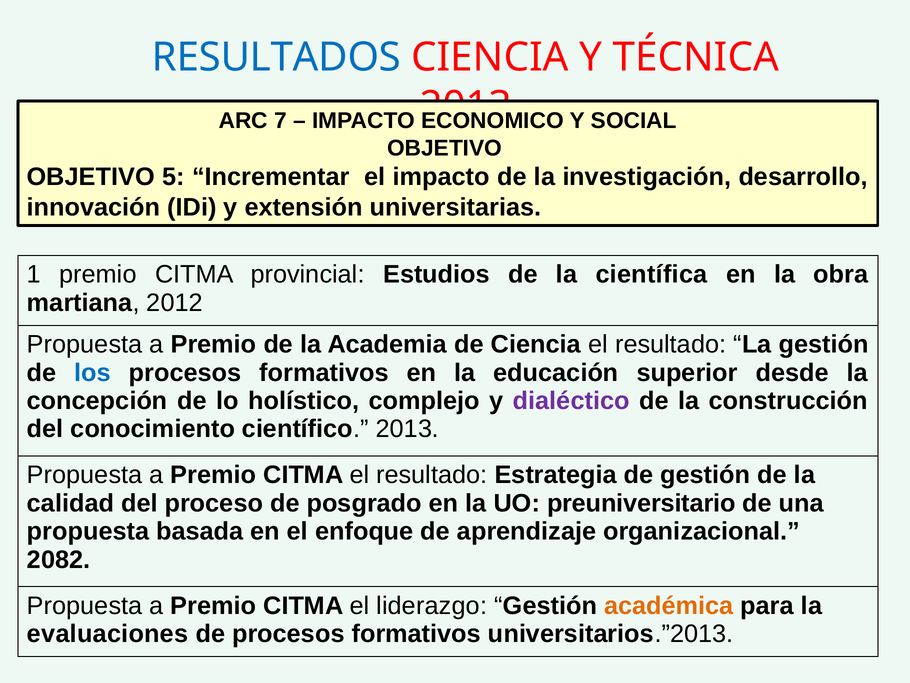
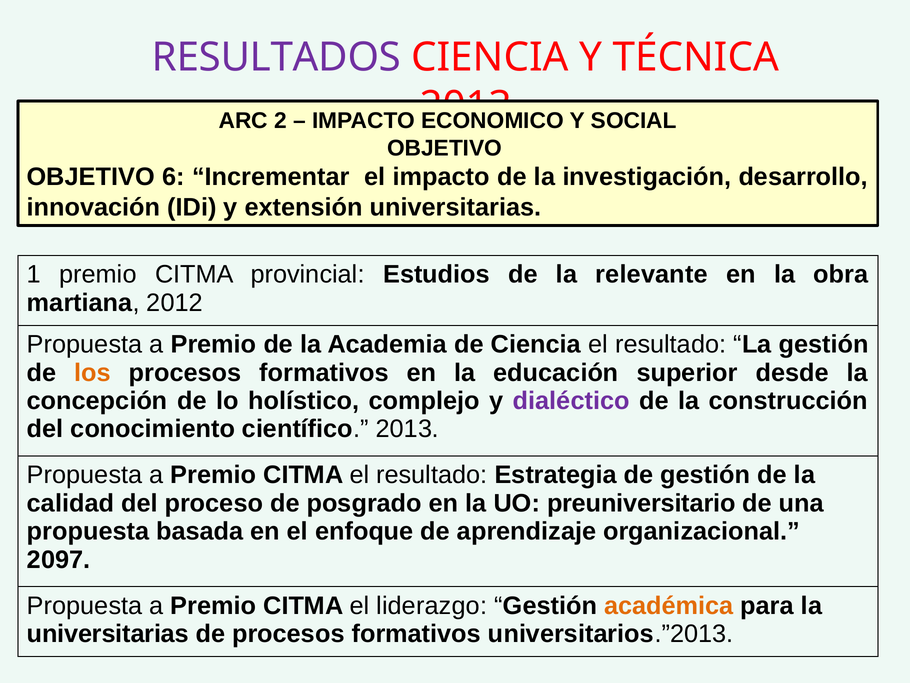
RESULTADOS colour: blue -> purple (276, 57)
7: 7 -> 2 (280, 121)
5: 5 -> 6 (173, 177)
científica: científica -> relevante (652, 274)
los colour: blue -> orange (93, 372)
2082: 2082 -> 2097 (59, 559)
evaluaciones: evaluaciones -> universitarias (108, 633)
